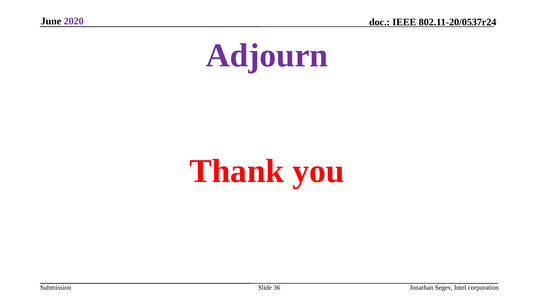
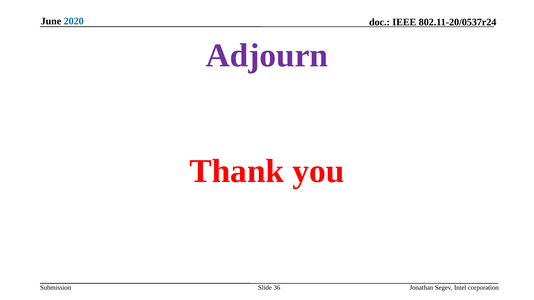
2020 colour: purple -> blue (74, 21)
